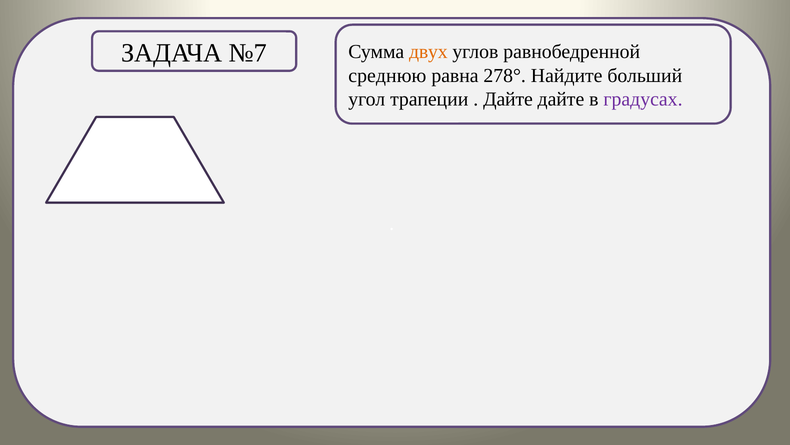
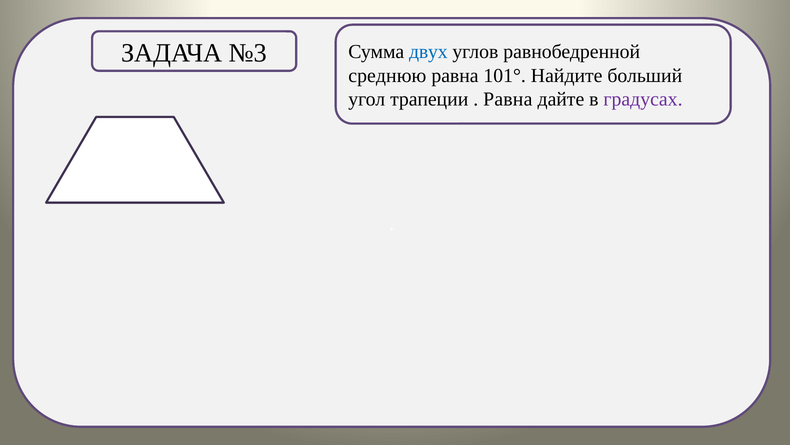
№7: №7 -> №3 (248, 53)
двух colour: orange -> blue (428, 52)
278°: 278° -> 101° (505, 75)
Дайте: Дайте -> Равна (508, 99)
